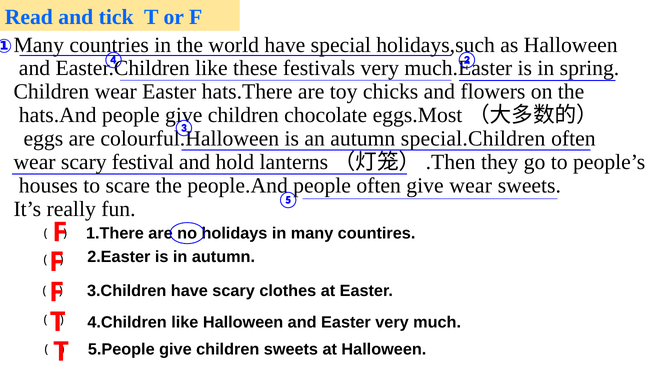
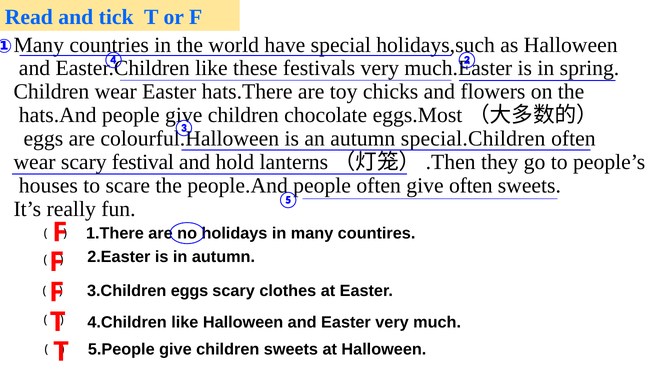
give wear: wear -> often (471, 185)
3.Children have: have -> eggs (189, 290)
